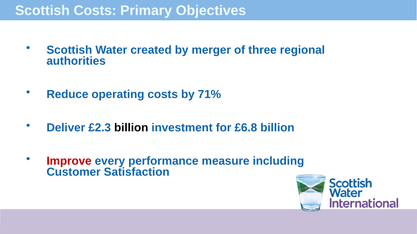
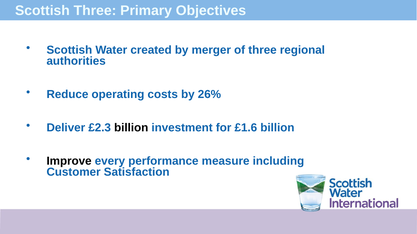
Scottish Costs: Costs -> Three (95, 11)
71%: 71% -> 26% (209, 95)
£6.8: £6.8 -> £1.6 (246, 128)
Improve colour: red -> black (69, 161)
